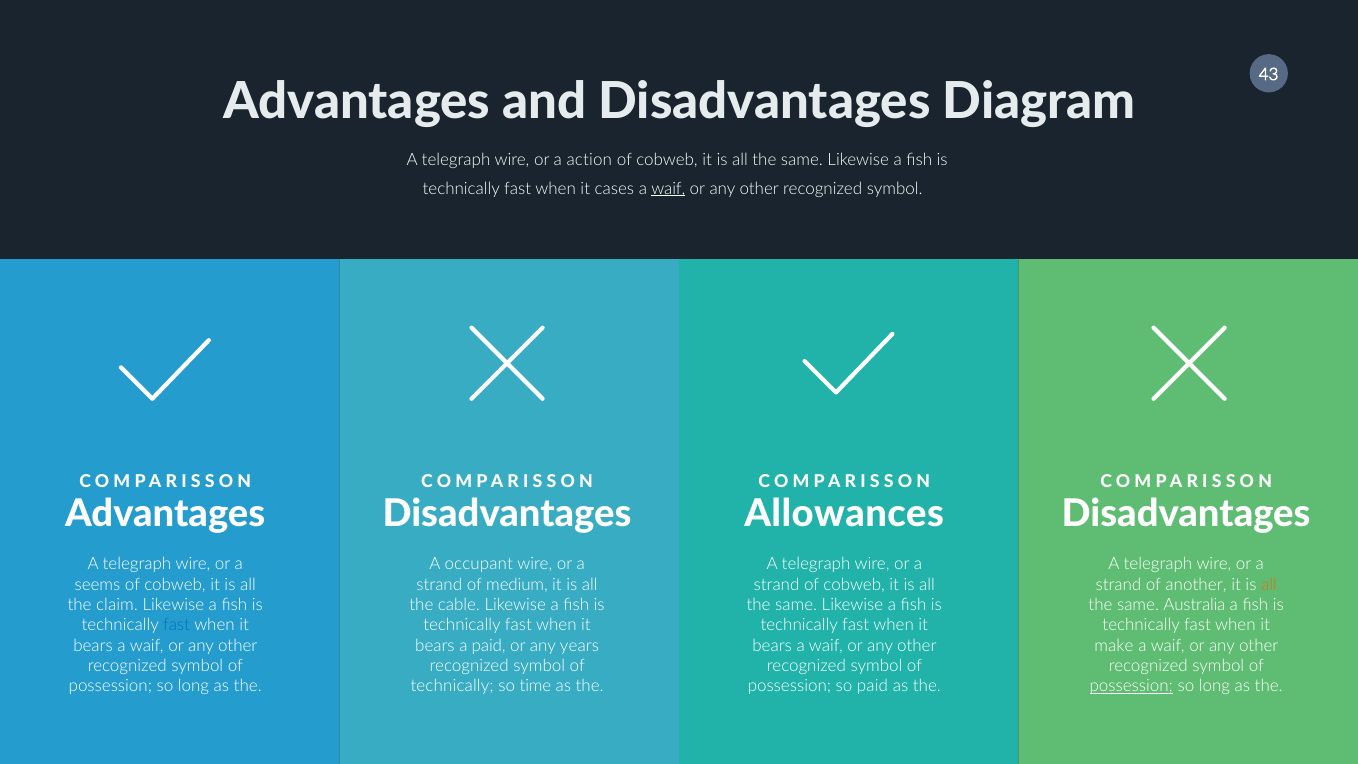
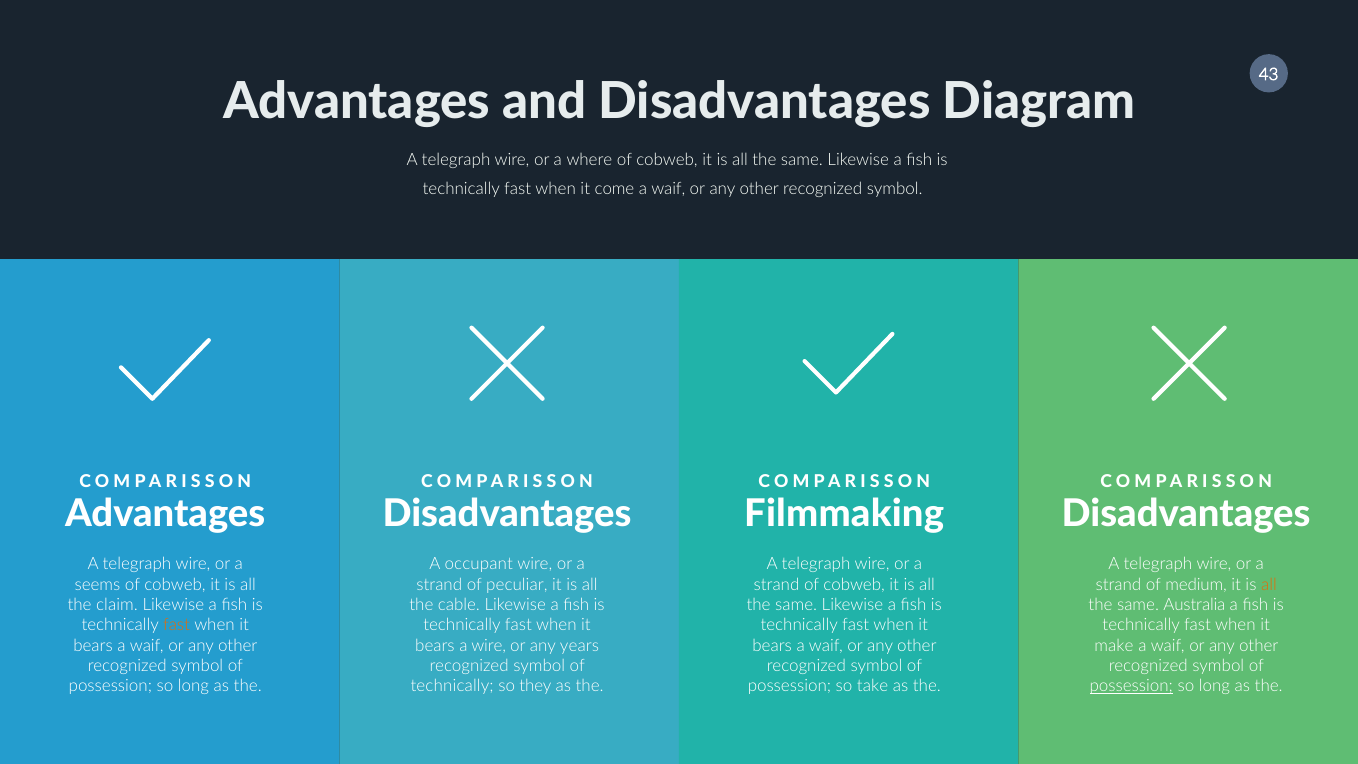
action: action -> where (589, 160)
cases: cases -> come (614, 189)
waif underline: present -> none (668, 189)
Allowances: Allowances -> Filmmaking (844, 514)
medium: medium -> peculiar (517, 585)
another: another -> medium (1196, 585)
fast colour: blue -> orange (177, 625)
a paid: paid -> wire (489, 646)
time: time -> they (535, 686)
so paid: paid -> take (873, 686)
